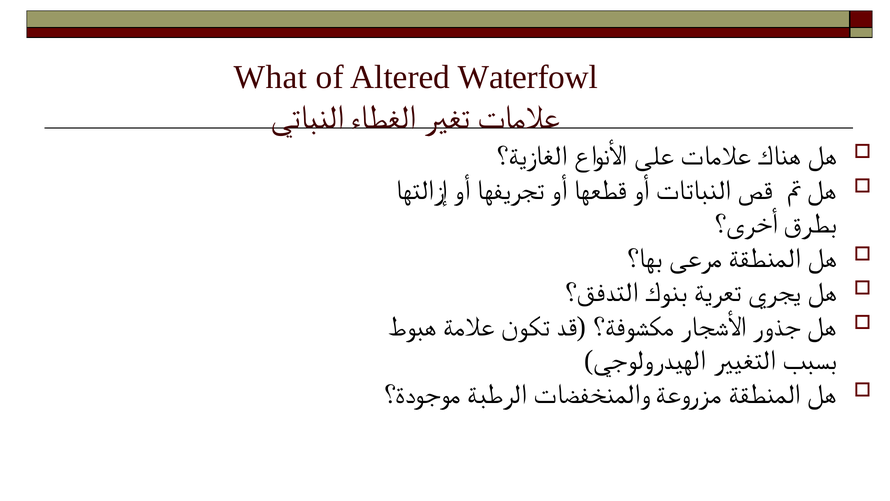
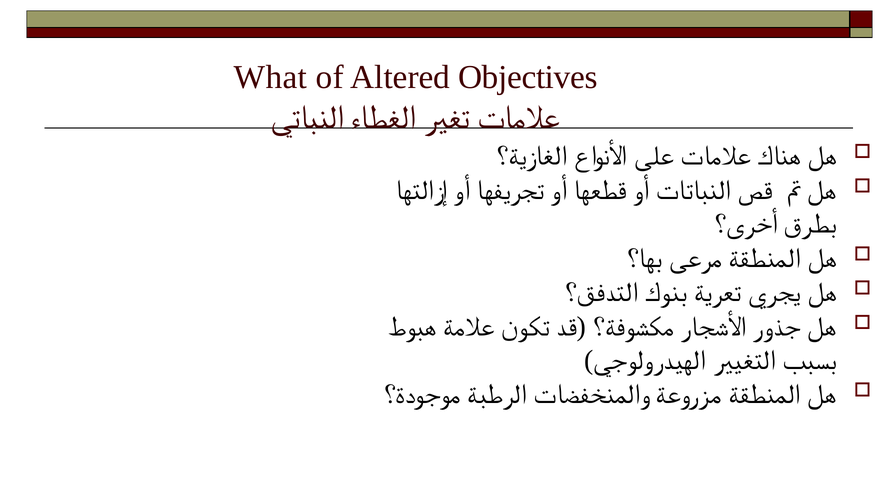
Waterfowl: Waterfowl -> Objectives (528, 77)
